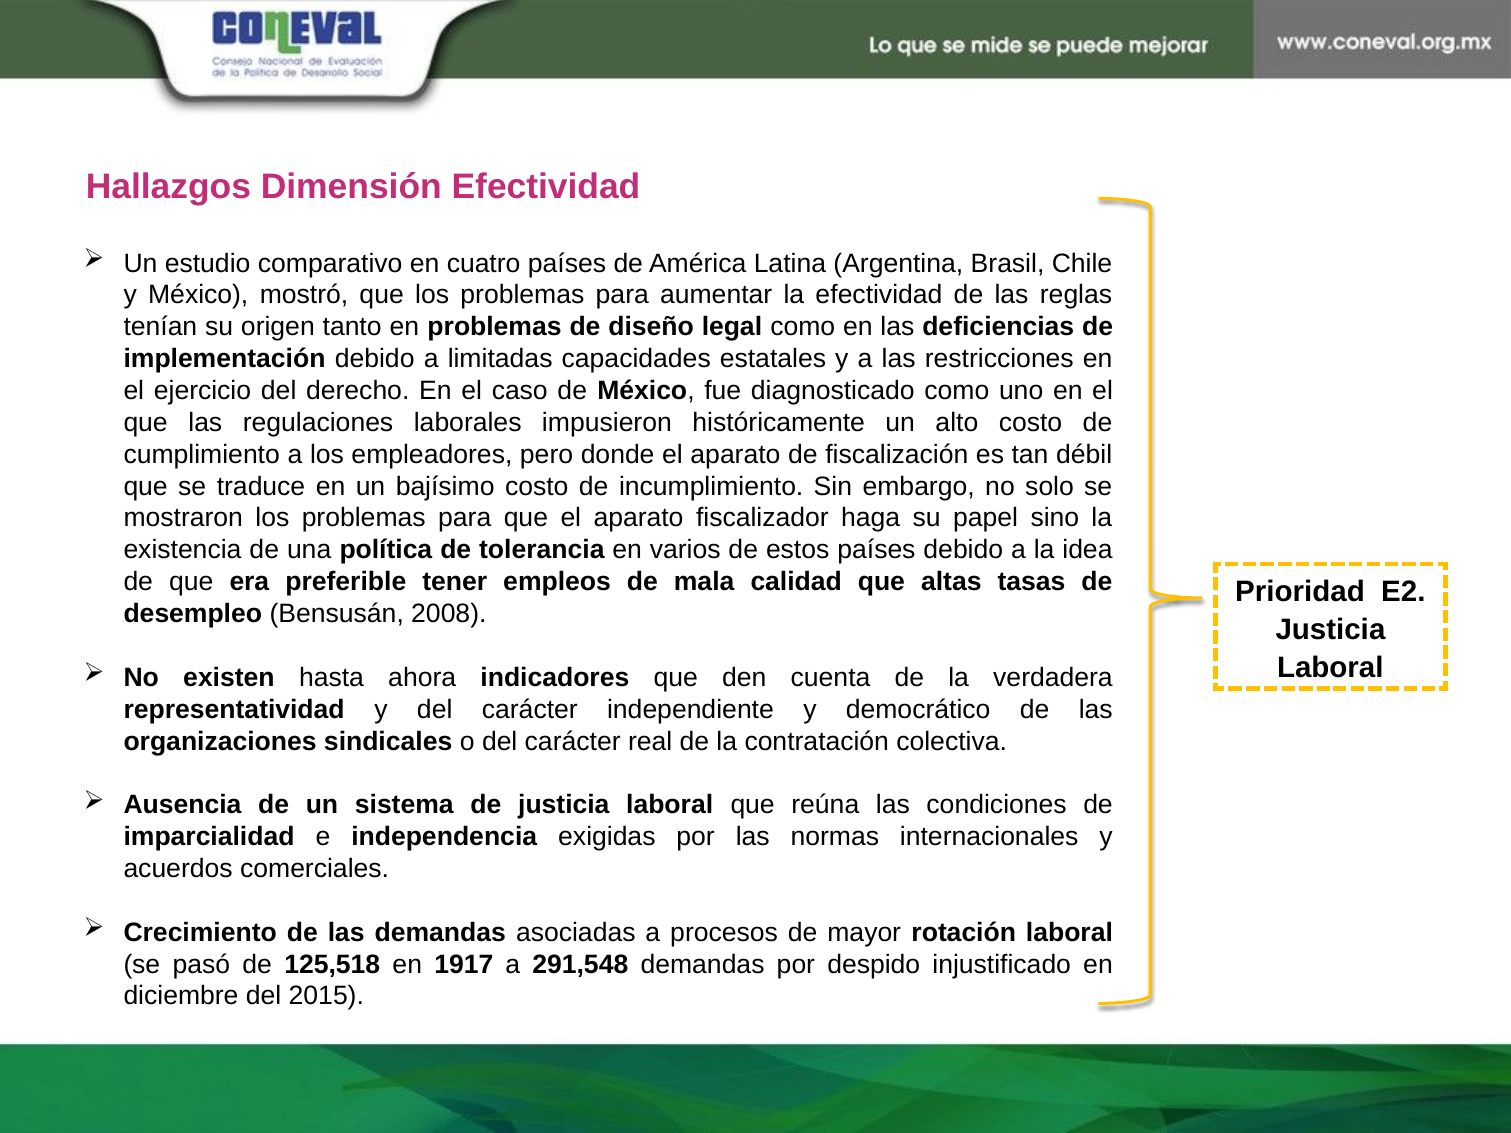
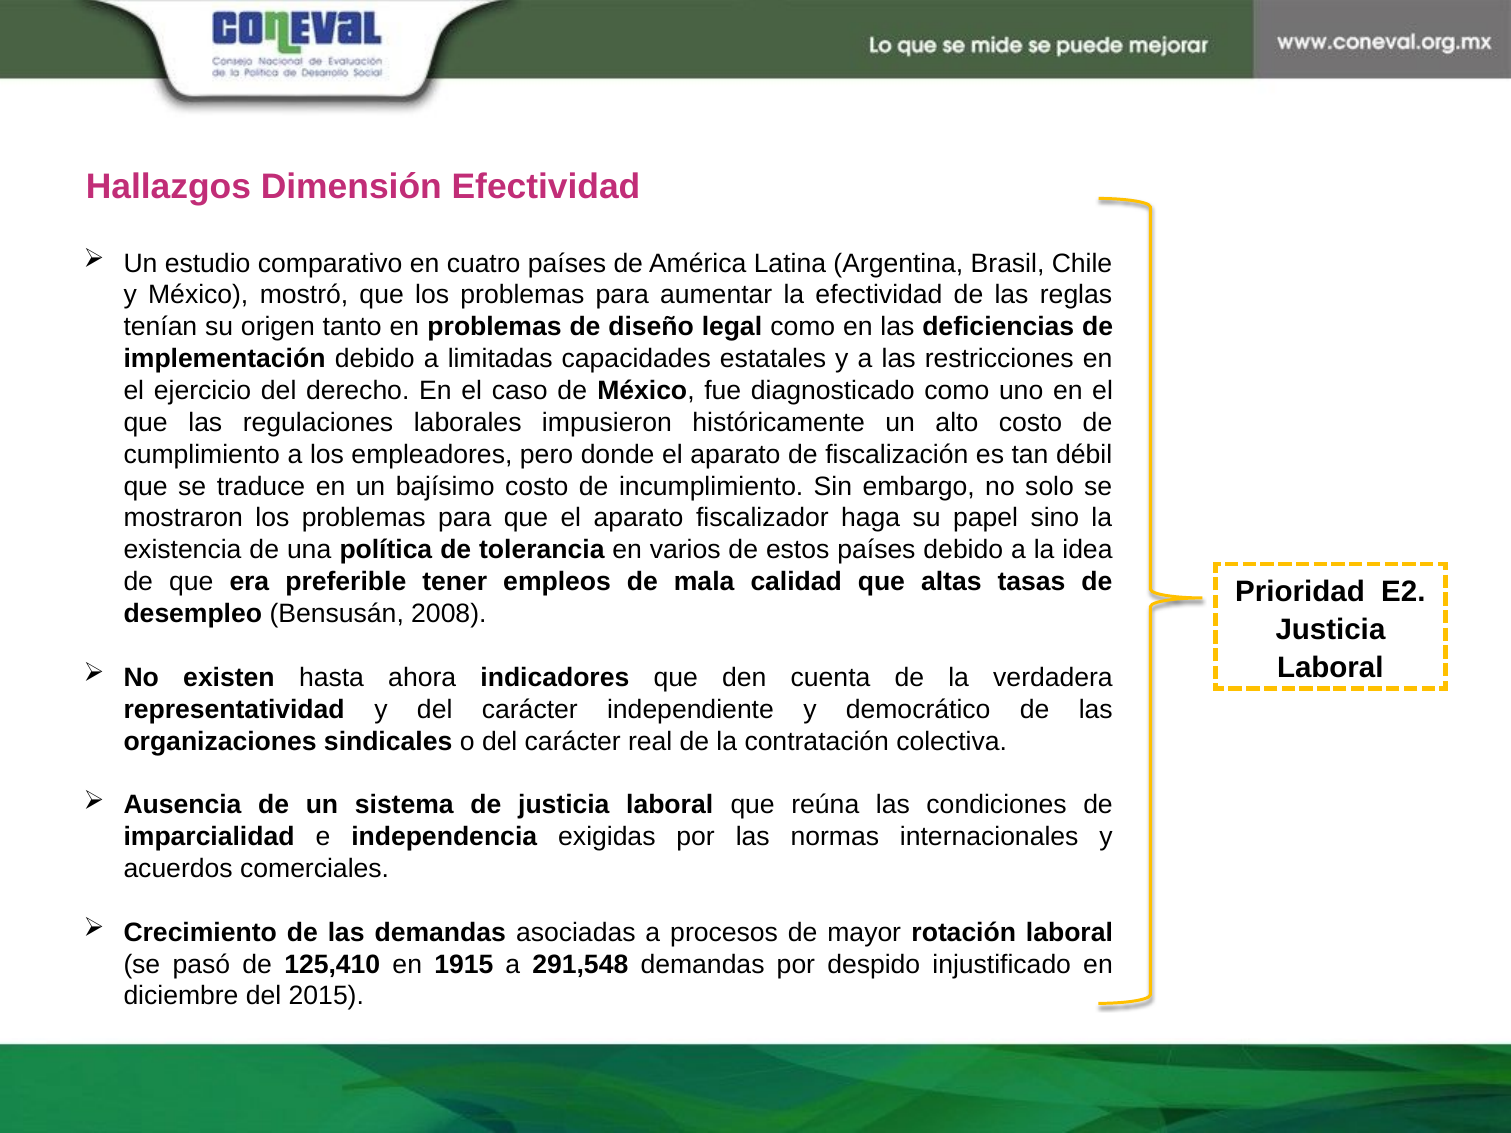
125,518: 125,518 -> 125,410 (332, 965)
1917: 1917 -> 1915 (464, 965)
